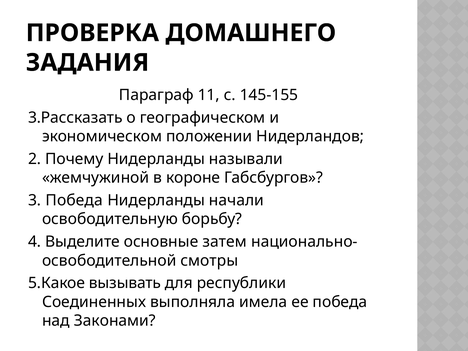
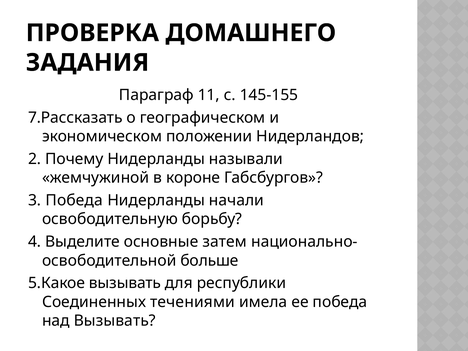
3.Рассказать: 3.Рассказать -> 7.Рассказать (75, 118)
смотры: смотры -> больше (209, 261)
выполняла: выполняла -> течениями (193, 302)
над Законами: Законами -> Вызывать (115, 321)
